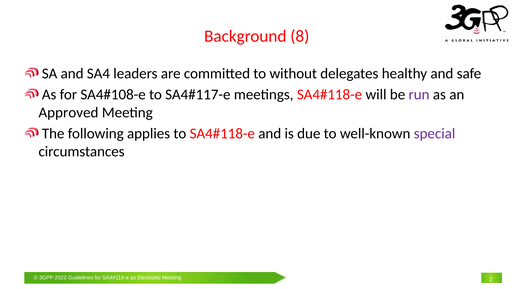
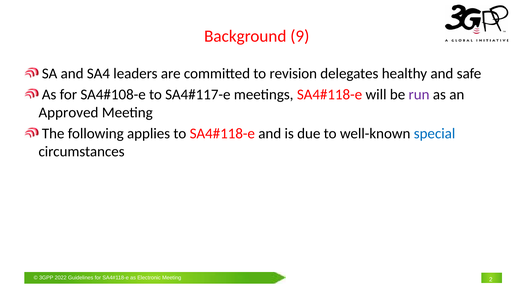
8: 8 -> 9 (300, 36)
without: without -> revision (293, 73)
special colour: purple -> blue (435, 133)
